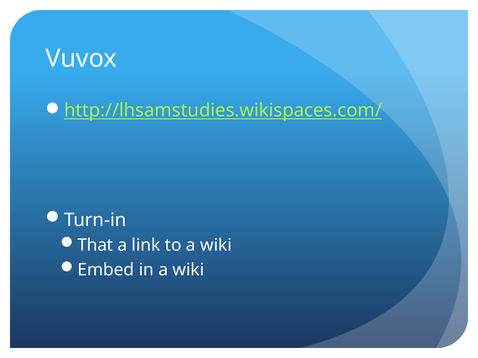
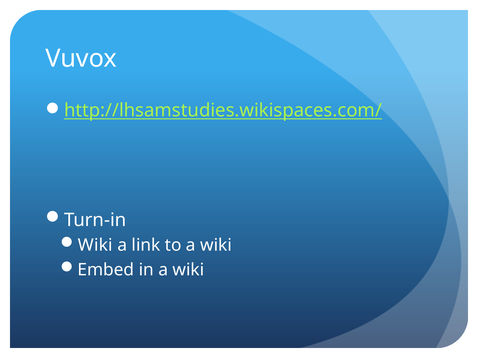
That: That -> Wiki (95, 246)
